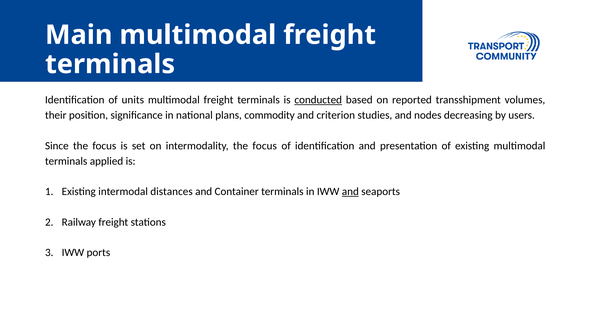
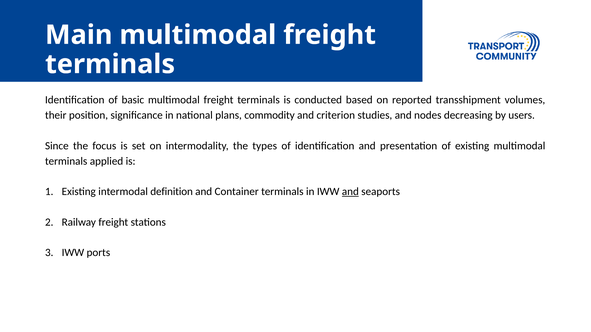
units: units -> basic (133, 100)
conducted underline: present -> none (318, 100)
intermodality the focus: focus -> types (265, 146)
distances: distances -> definition (172, 192)
